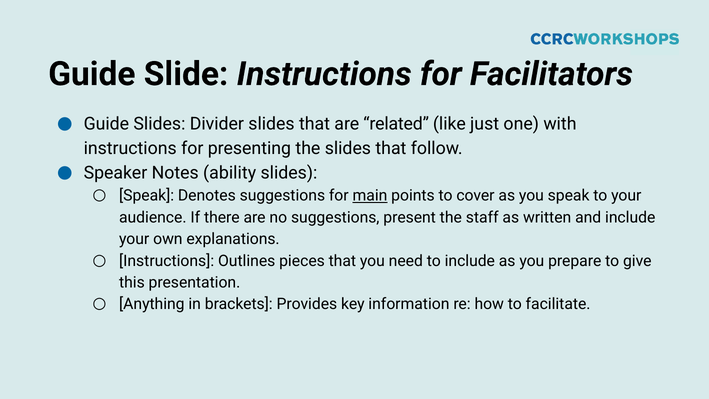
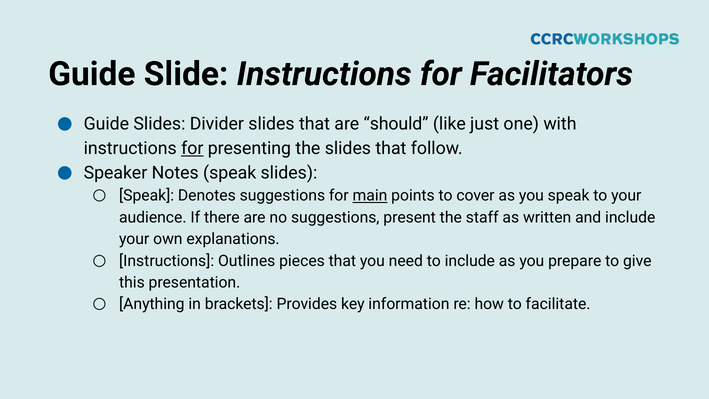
related: related -> should (396, 124)
for underline: none -> present (192, 148)
Notes ability: ability -> speak (230, 173)
